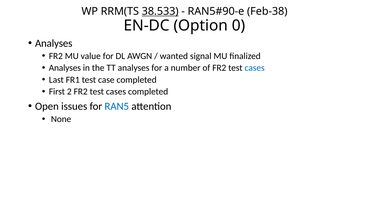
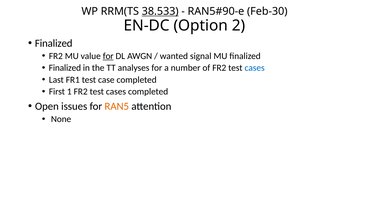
Feb-38: Feb-38 -> Feb-30 (267, 11)
0: 0 -> 2 (239, 25)
Analyses: Analyses -> Finalized (54, 43)
for underline: none -> present (108, 56)
Analyses: Analyses -> Finalized (65, 68)
2: 2 -> 1 (69, 91)
RAN5 colour: blue -> orange (117, 106)
